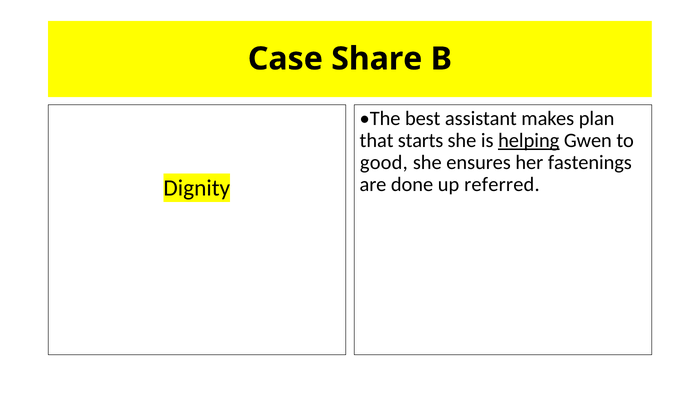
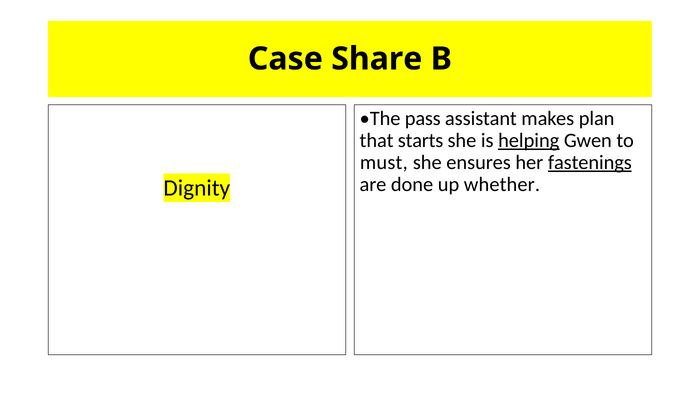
best: best -> pass (423, 118)
good: good -> must (384, 162)
fastenings underline: none -> present (590, 162)
referred: referred -> whether (502, 184)
